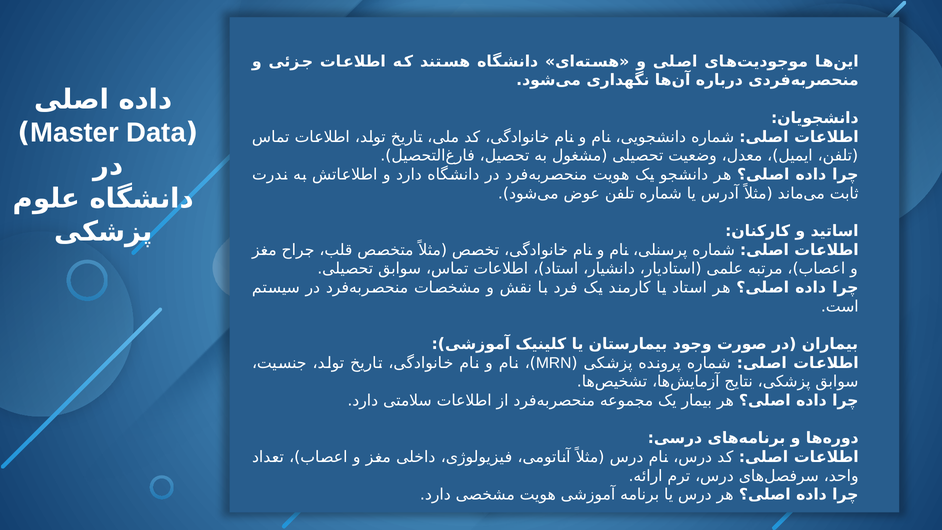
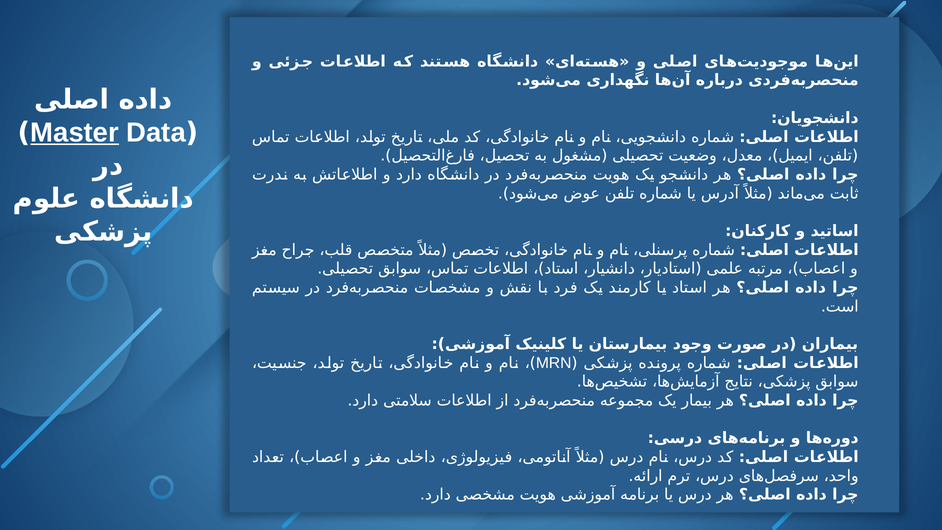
Master underline: none -> present (75, 132)
